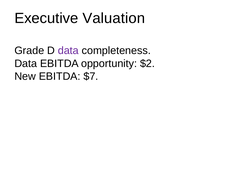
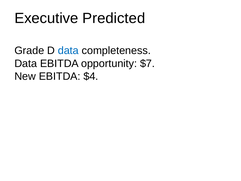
Valuation: Valuation -> Predicted (114, 18)
data colour: purple -> blue (68, 51)
$2: $2 -> $7 (147, 63)
$7: $7 -> $4 (91, 76)
